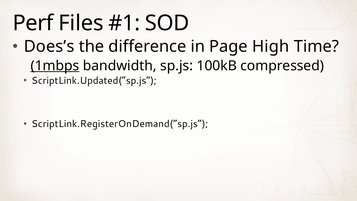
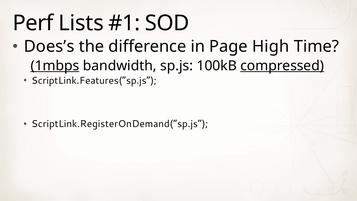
Files: Files -> Lists (81, 23)
compressed underline: none -> present (282, 66)
ScriptLink.Updated(“sp.js: ScriptLink.Updated(“sp.js -> ScriptLink.Features(“sp.js (94, 80)
